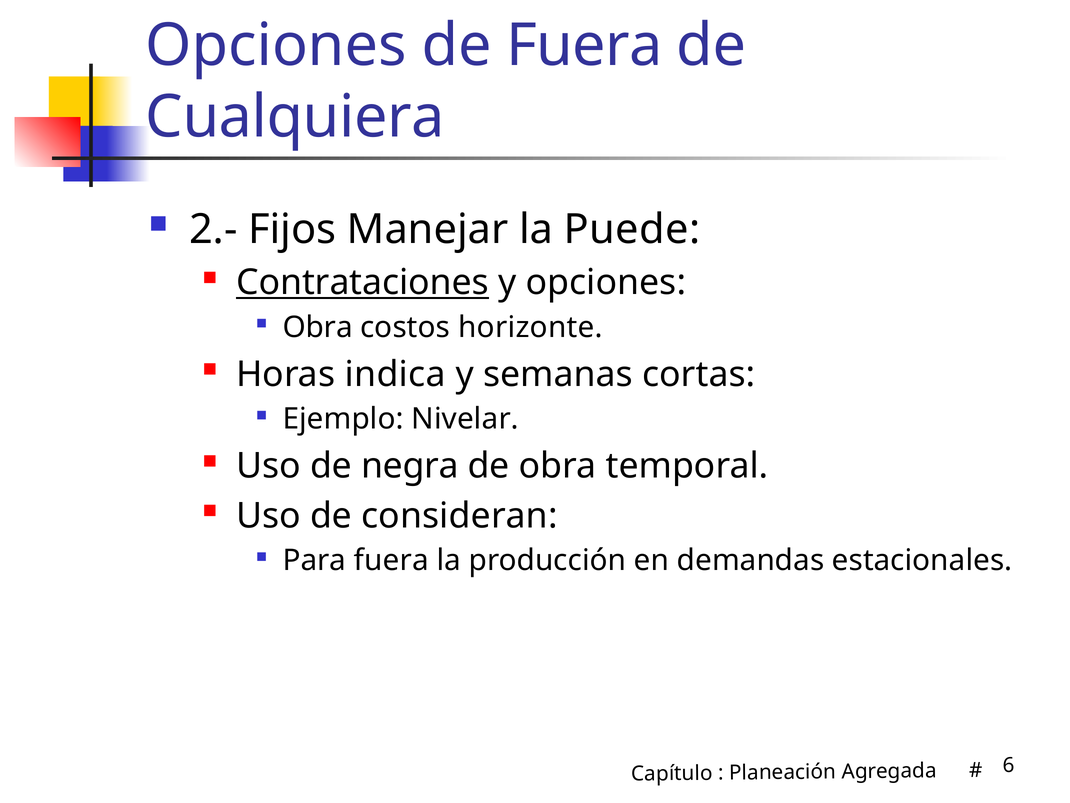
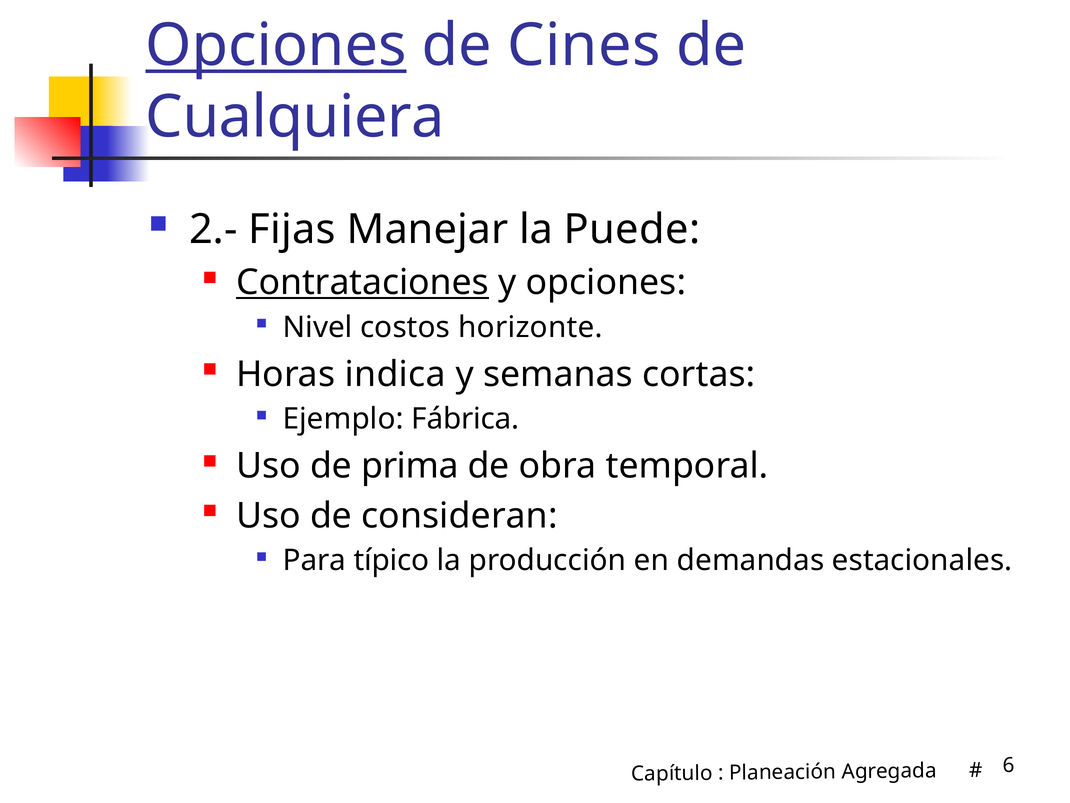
Opciones underline: none -> present (276, 46)
de Fuera: Fuera -> Cines (584, 46)
Fijos: Fijos -> Fijas (292, 229)
Obra: Obra -> Nivel (318, 327)
Nivelar: Nivelar -> Fábrica (465, 419)
negra: negra -> prima (410, 466)
Para fuera: fuera -> típico (391, 560)
